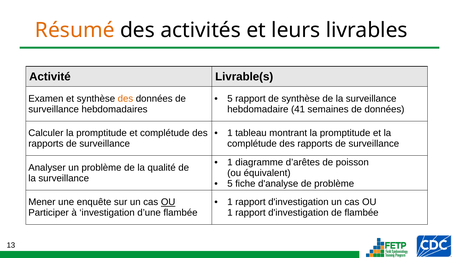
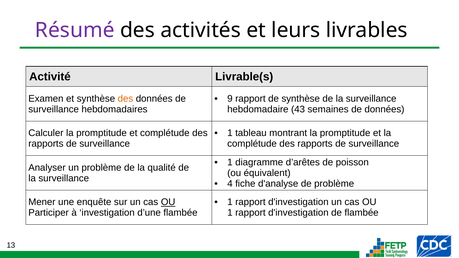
Résumé colour: orange -> purple (75, 30)
5: 5 -> 9 (230, 99)
41: 41 -> 43 (298, 109)
5: 5 -> 4 (230, 184)
